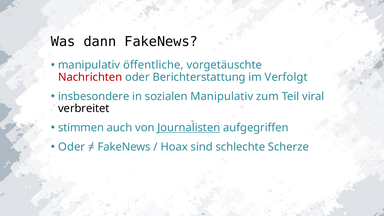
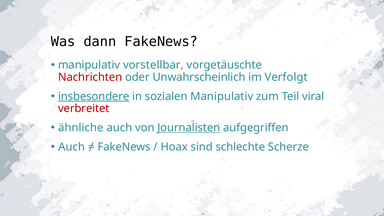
öffentliche: öffentliche -> vorstellbar (153, 65)
Berichterstattung: Berichterstattung -> Unwahrscheinlich (199, 77)
insbesondere underline: none -> present (94, 96)
verbreitet colour: black -> red (84, 108)
stimmen: stimmen -> ähnliche (81, 128)
Oder: Oder -> Auch (72, 147)
